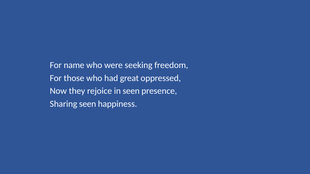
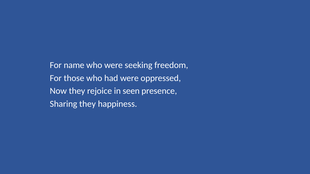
had great: great -> were (129, 78)
Sharing seen: seen -> they (88, 104)
